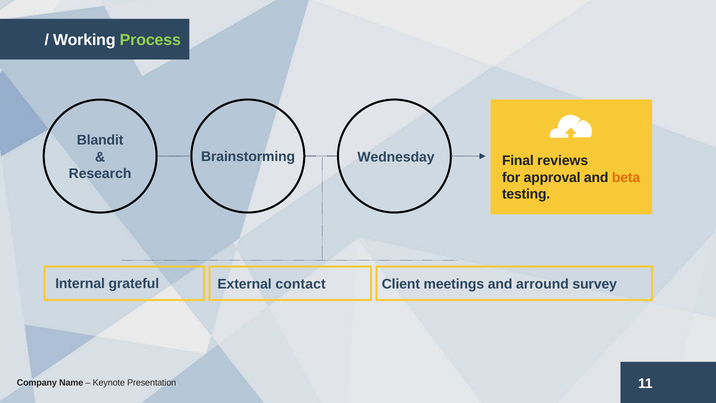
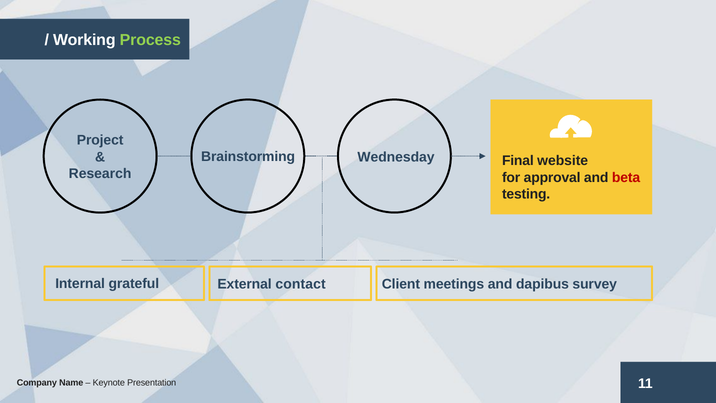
Blandit: Blandit -> Project (100, 140)
reviews: reviews -> website (563, 161)
beta colour: orange -> red (626, 177)
arround: arround -> dapibus (542, 284)
